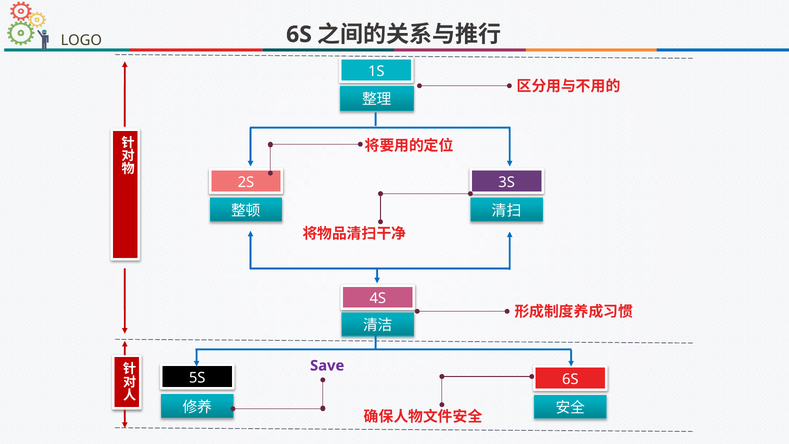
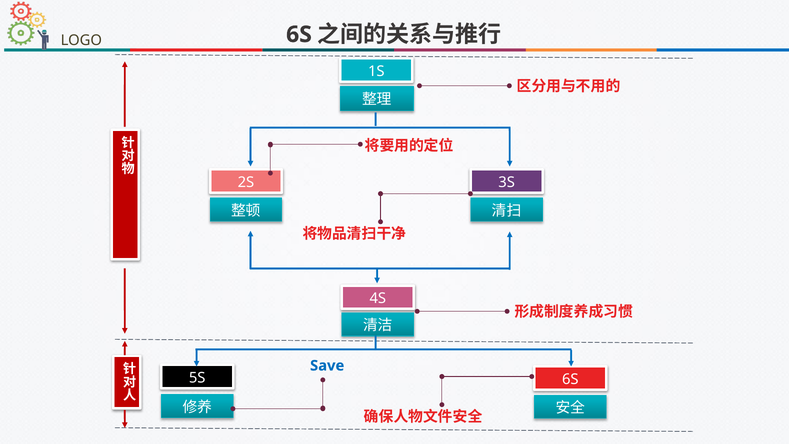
Save colour: purple -> blue (327, 366)
